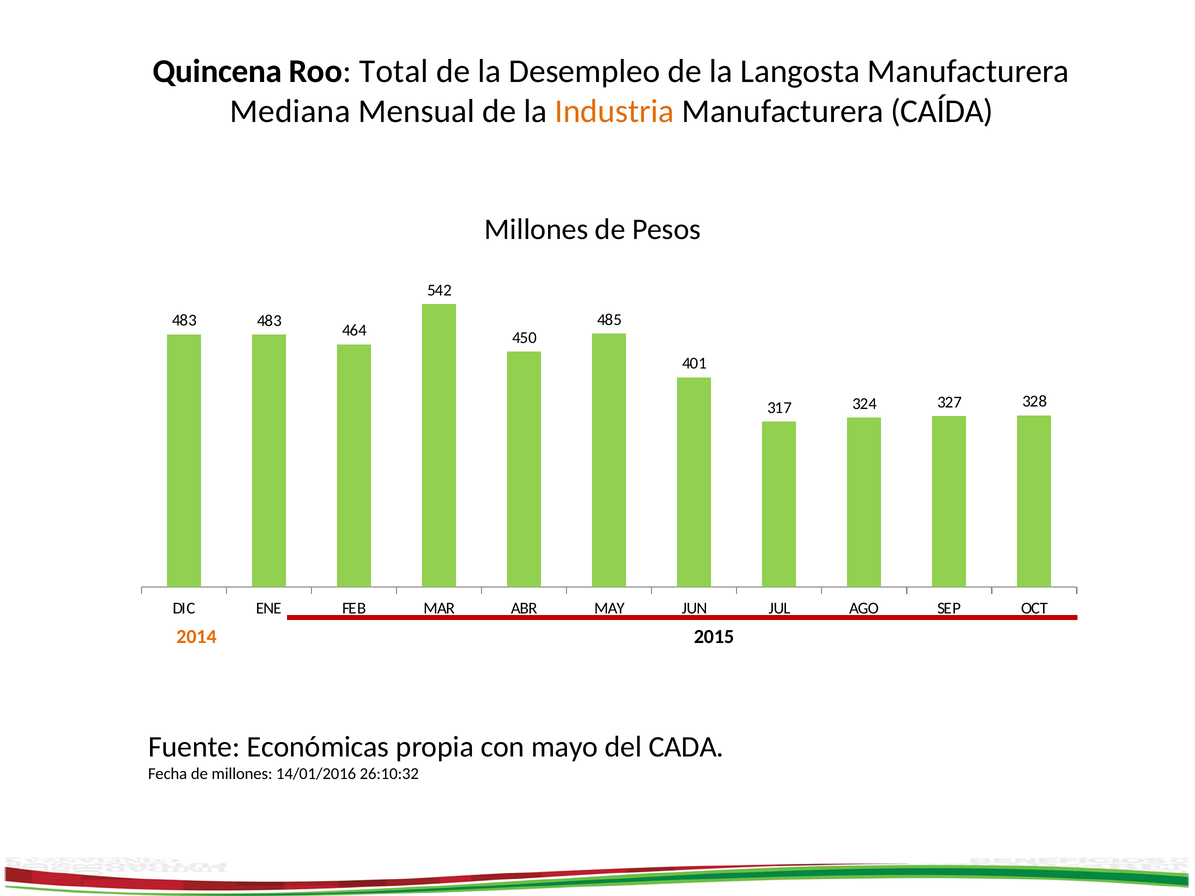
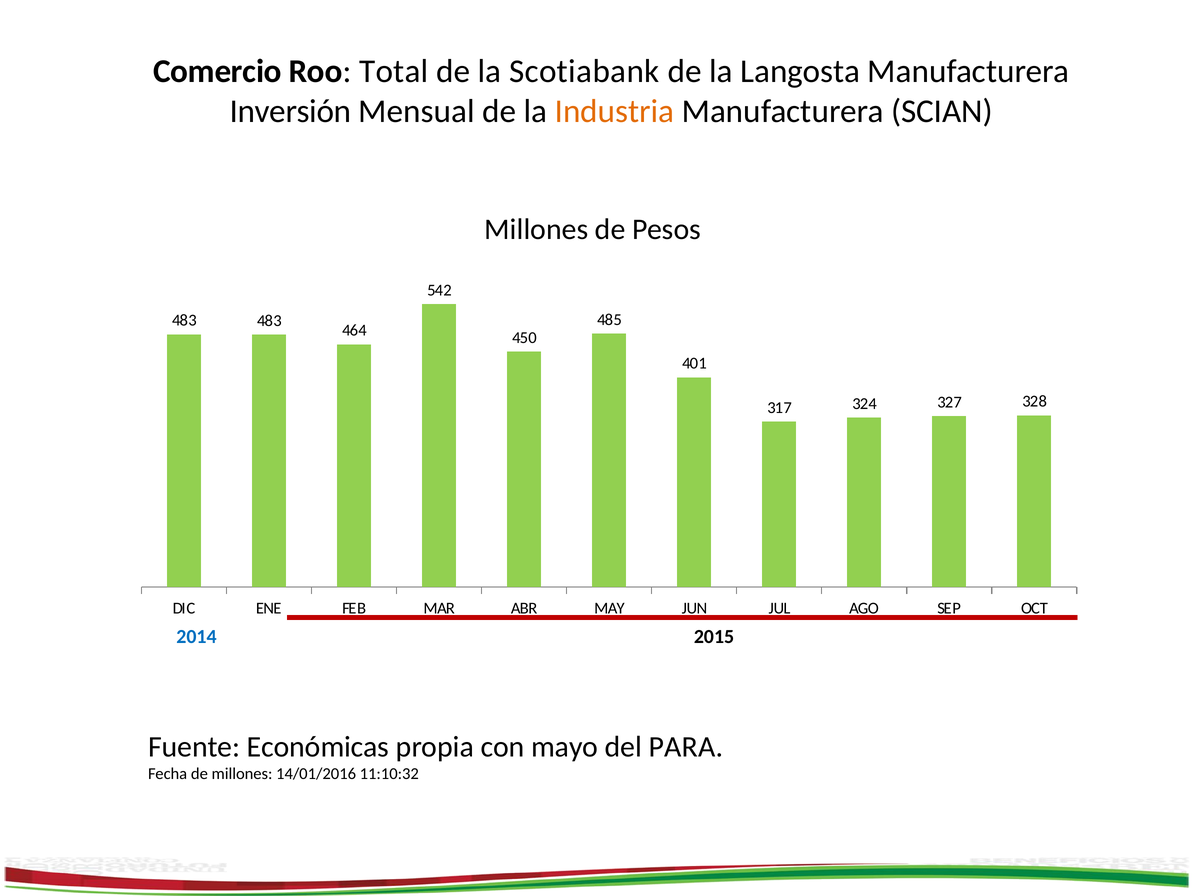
Quincena: Quincena -> Comercio (217, 72)
Desempleo: Desempleo -> Scotiabank (584, 72)
Mediana: Mediana -> Inversión (290, 111)
CAÍDA: CAÍDA -> SCIAN (942, 111)
2014 colour: orange -> blue (196, 637)
CADA: CADA -> PARA (686, 747)
26:10:32: 26:10:32 -> 11:10:32 (389, 774)
